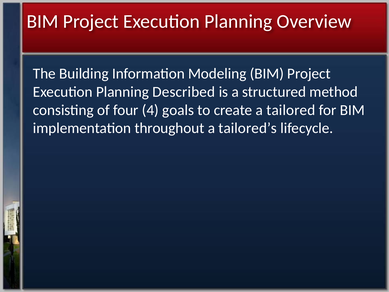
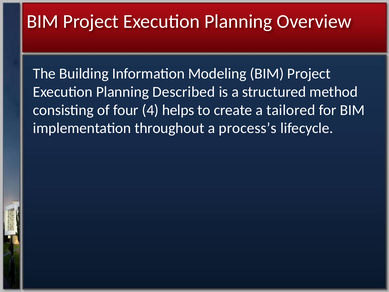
goals: goals -> helps (178, 110)
tailored’s: tailored’s -> process’s (248, 128)
